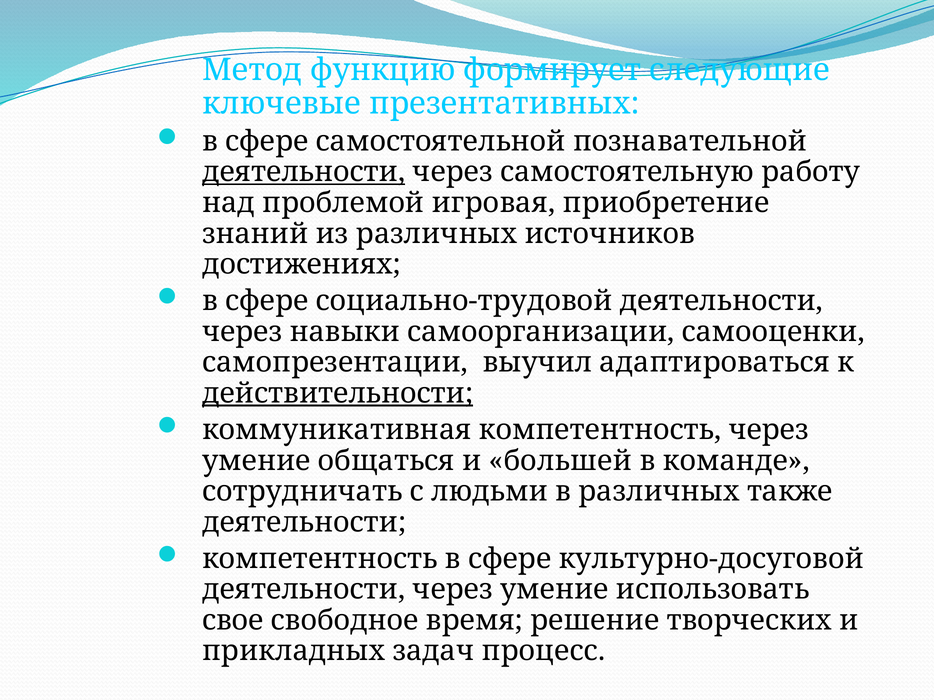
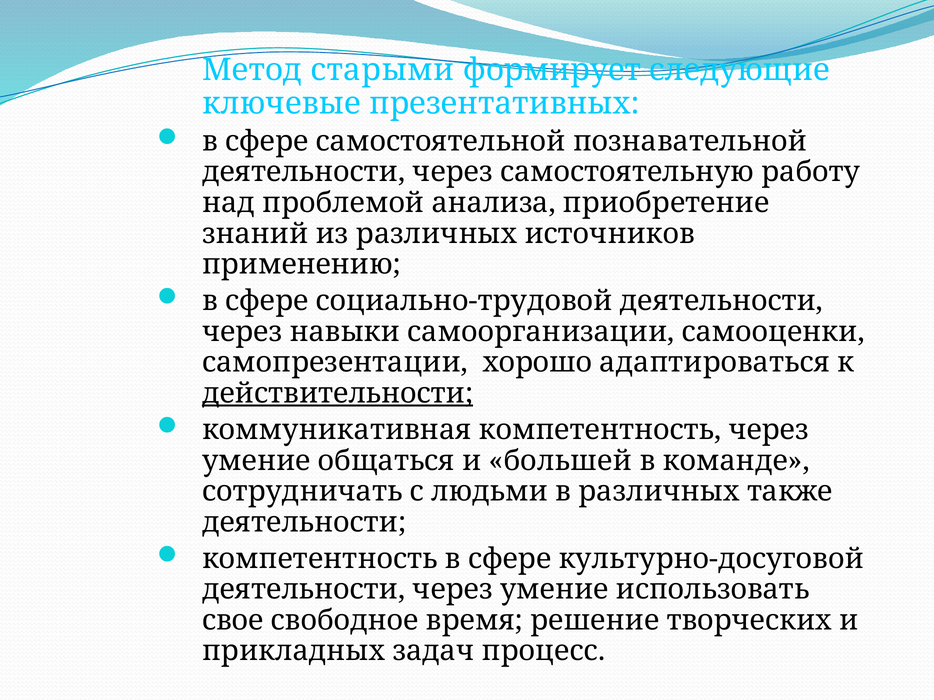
функцию: функцию -> старыми (383, 70)
деятельности underline: present -> none (304, 172)
игровая: игровая -> анализа (494, 203)
достижениях: достижениях -> применению (301, 265)
выучил: выучил -> хорошо (537, 363)
